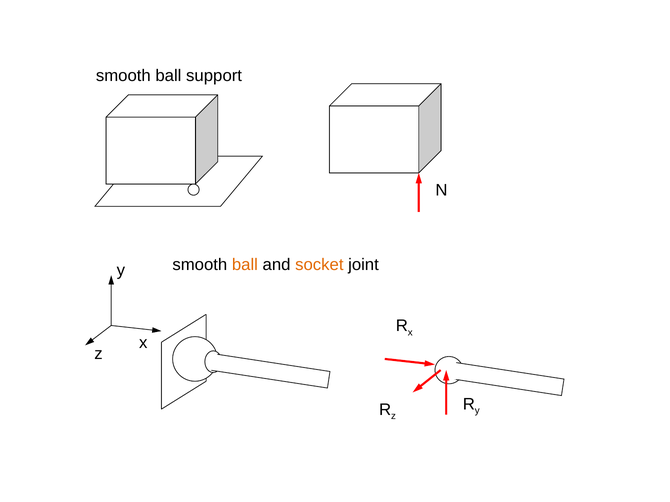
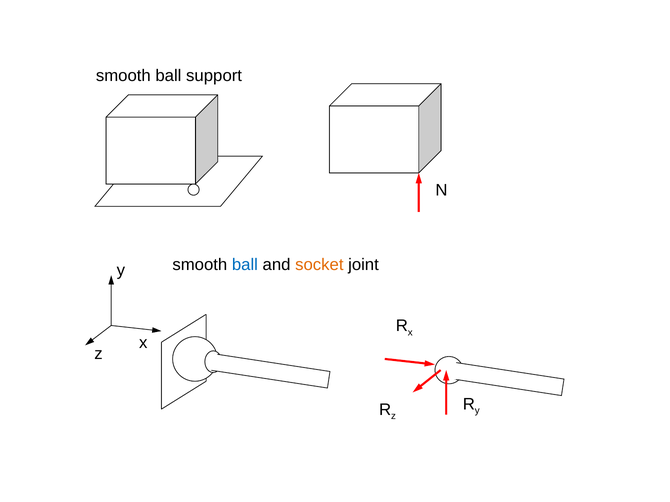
ball colour: orange -> blue (245, 265)
